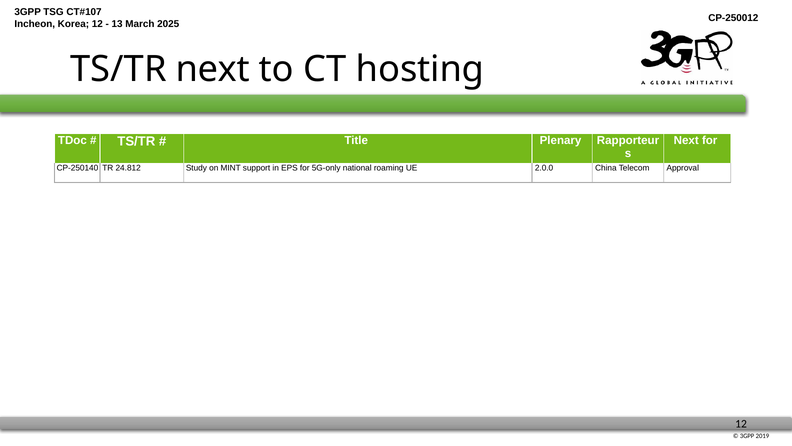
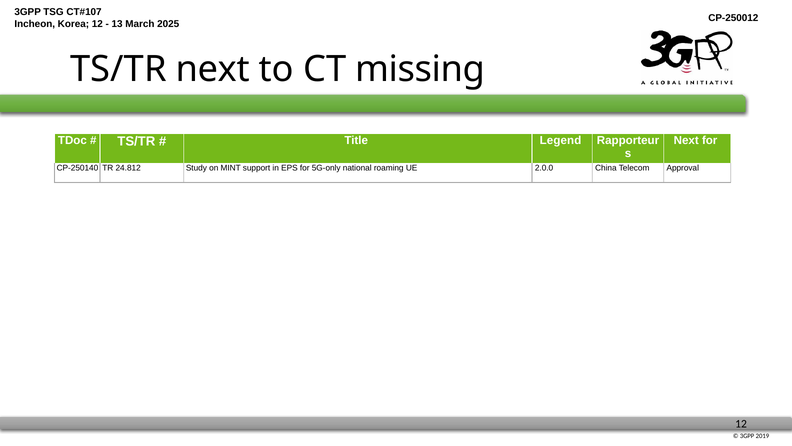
hosting: hosting -> missing (420, 69)
Plenary: Plenary -> Legend (560, 140)
